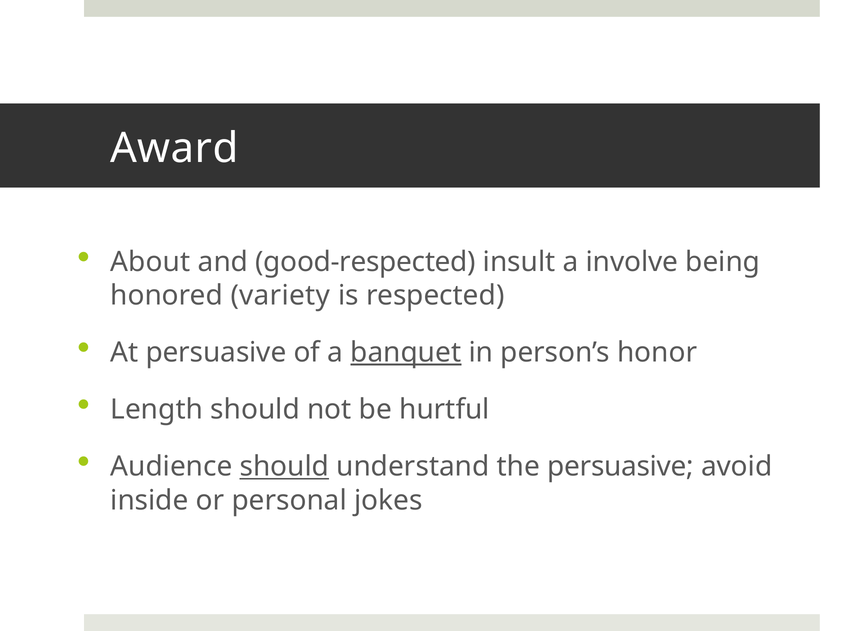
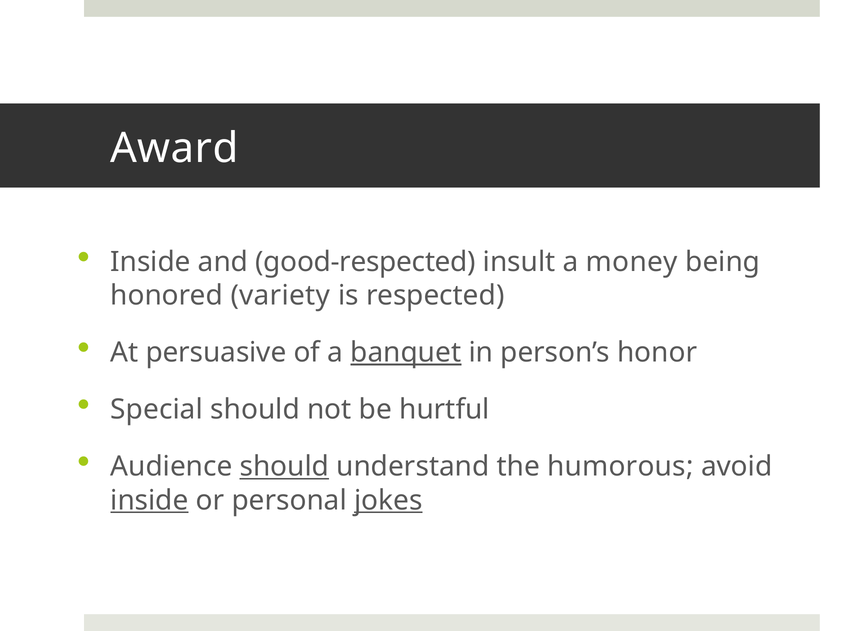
About: About -> Inside (150, 262)
involve: involve -> money (632, 262)
Length: Length -> Special (157, 409)
the persuasive: persuasive -> humorous (620, 466)
inside underline: none -> present (149, 500)
jokes underline: none -> present (388, 500)
